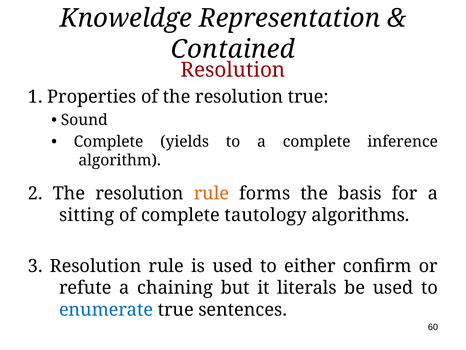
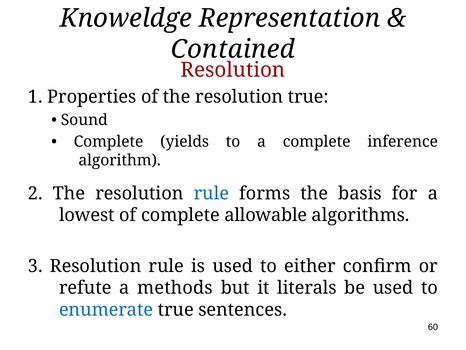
rule colour: orange -> blue (211, 193)
sitting: sitting -> lowest (87, 215)
tautology: tautology -> allowable (266, 215)
chaining: chaining -> methods (175, 288)
